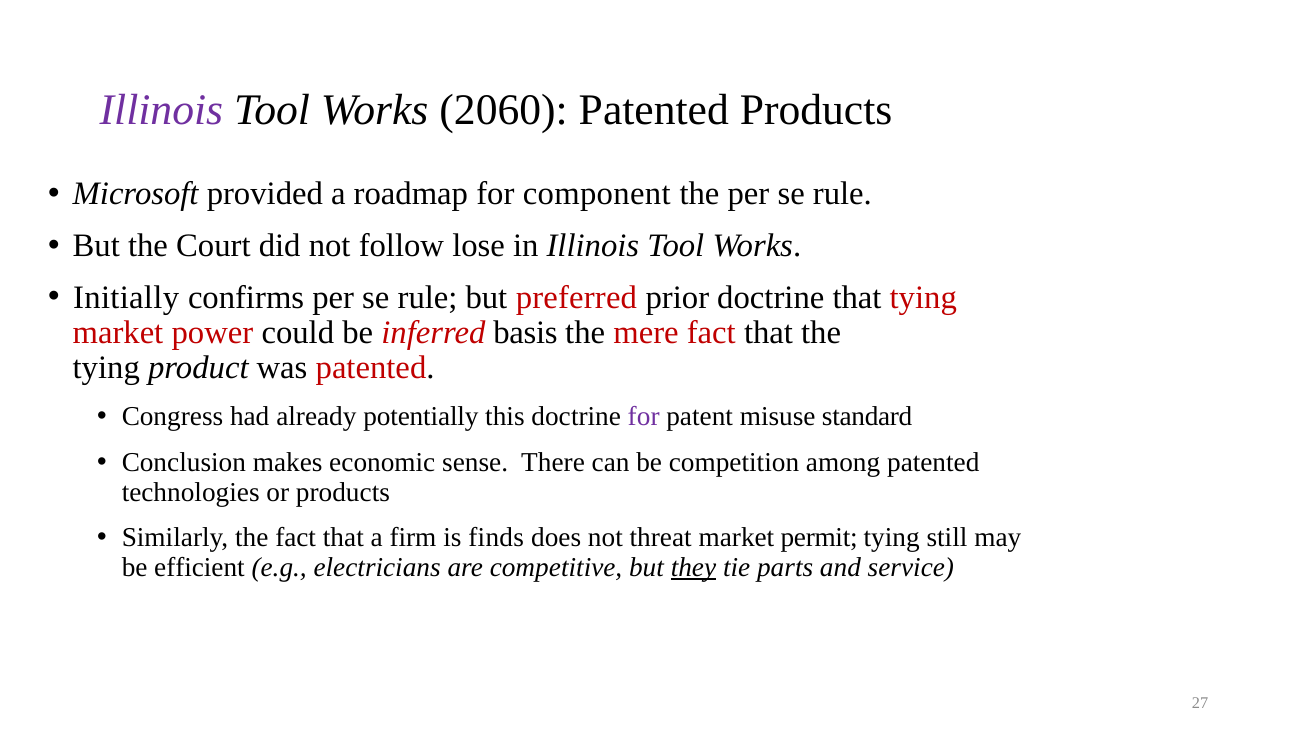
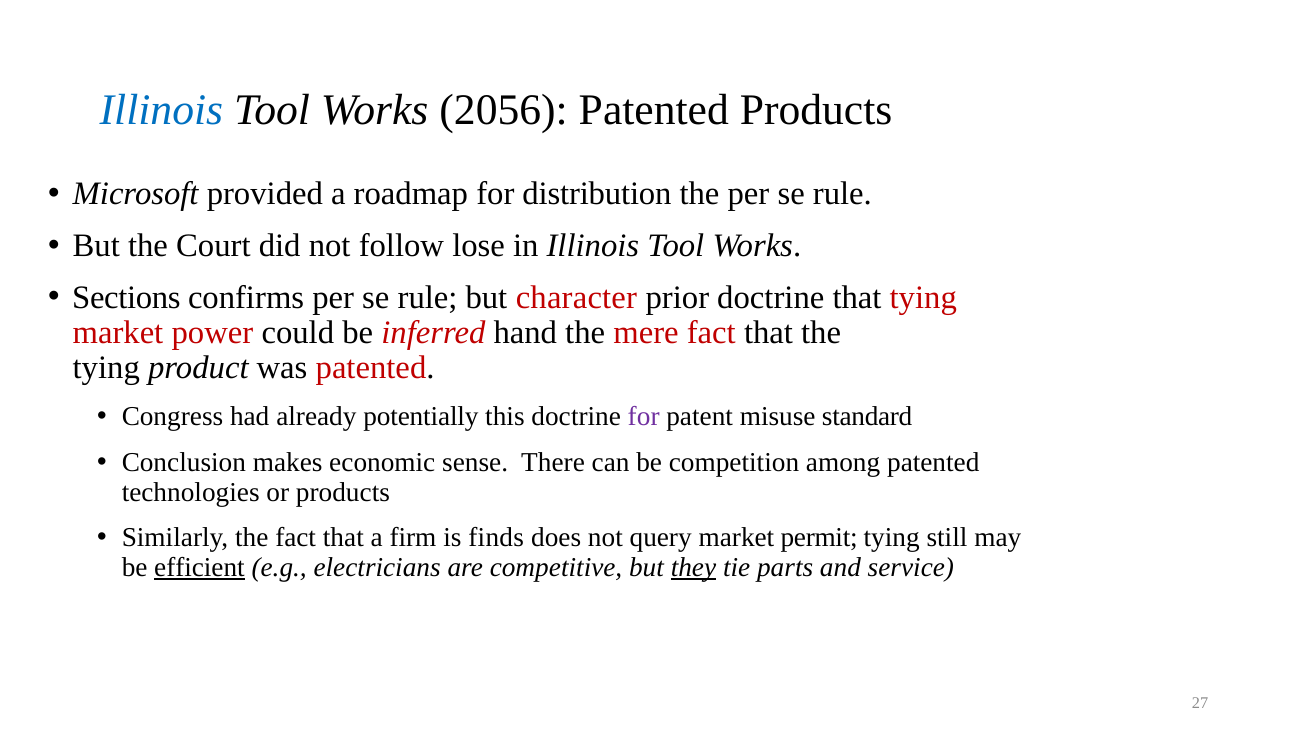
Illinois colour: purple -> blue (161, 110)
2060: 2060 -> 2056 (504, 110)
component: component -> distribution (597, 194)
Initially: Initially -> Sections (126, 297)
preferred: preferred -> character (576, 297)
basis: basis -> hand (525, 333)
threat: threat -> query (661, 538)
efficient underline: none -> present (199, 567)
